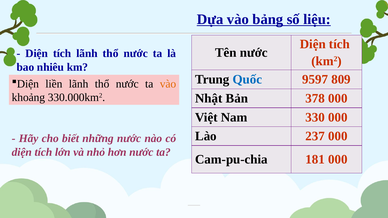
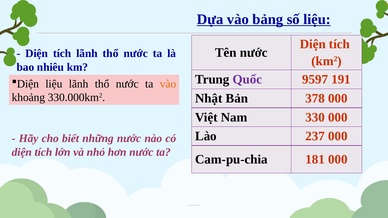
Quốc colour: blue -> purple (247, 80)
809: 809 -> 191 (341, 80)
liền: liền -> liệu (54, 84)
